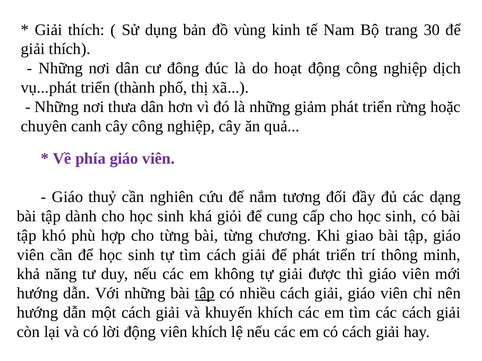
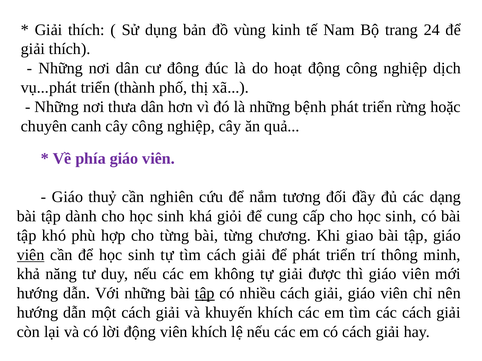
30: 30 -> 24 (432, 30)
giảm: giảm -> bệnh (311, 107)
viên underline: none -> present (31, 255)
